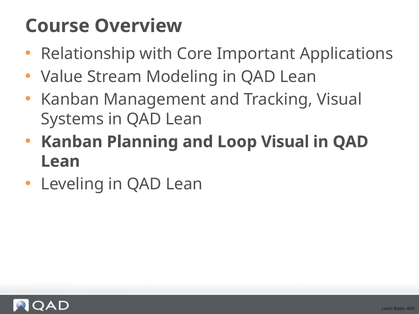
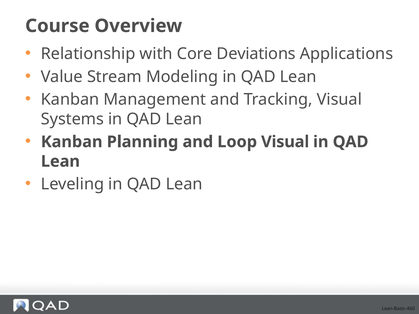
Important: Important -> Deviations (256, 54)
